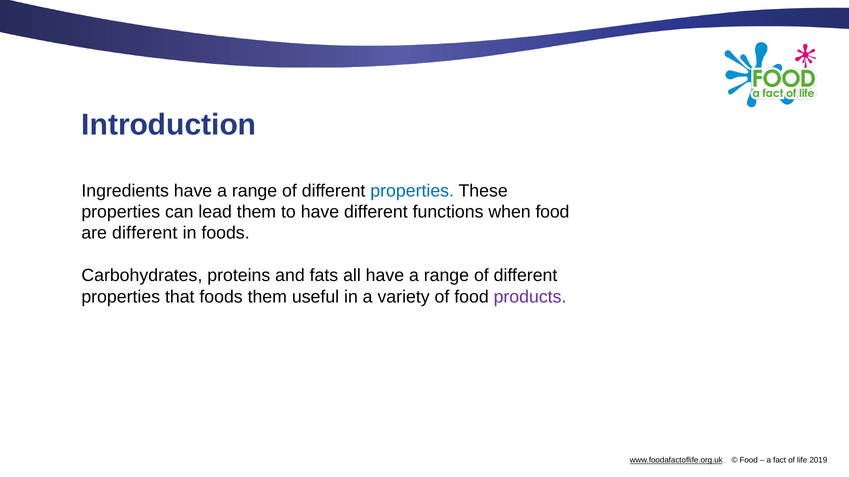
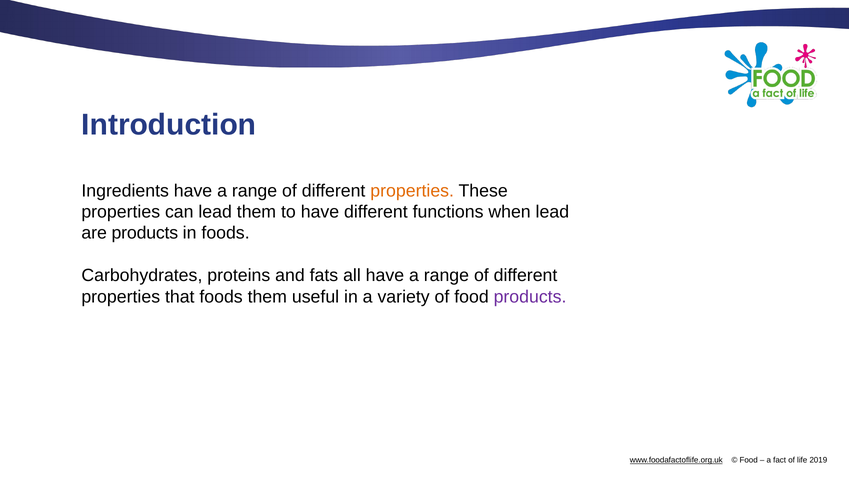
properties colour: blue -> orange (412, 191)
when food: food -> lead (552, 212)
are different: different -> products (145, 233)
